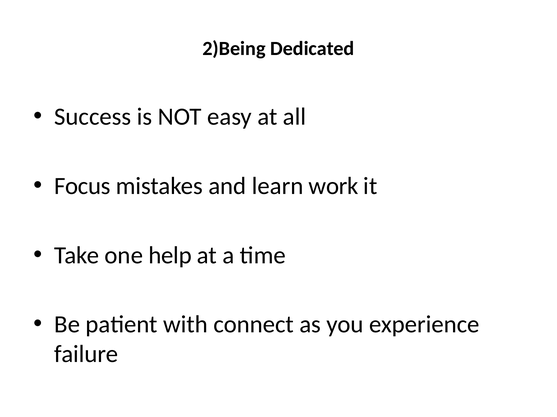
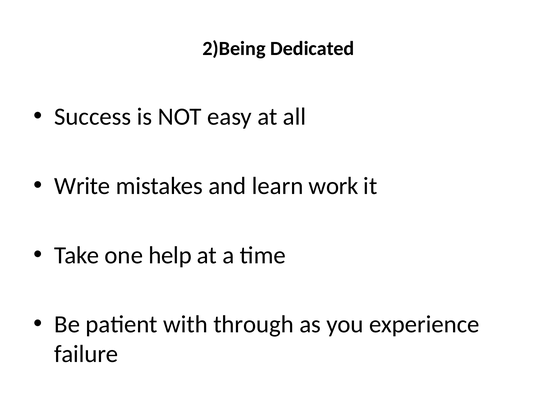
Focus: Focus -> Write (82, 186)
connect: connect -> through (254, 325)
